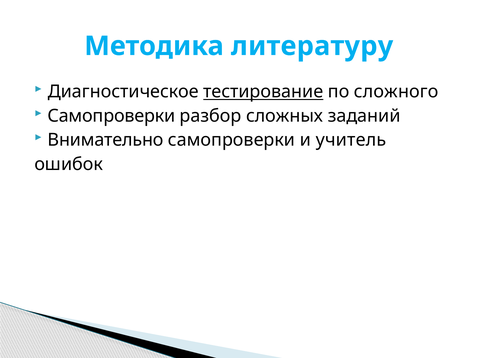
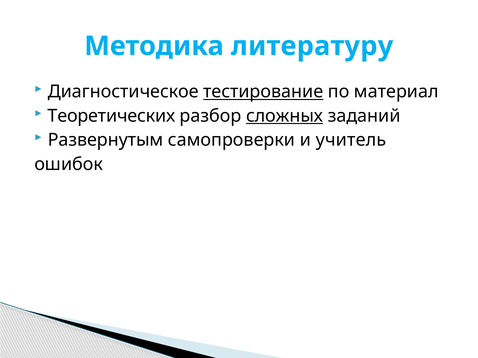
сложного: сложного -> материал (396, 92)
Самопроверки: Самопроверки -> Теоретических (111, 116)
сложных underline: none -> present (285, 116)
Внимательно: Внимательно -> Развернутым (106, 140)
